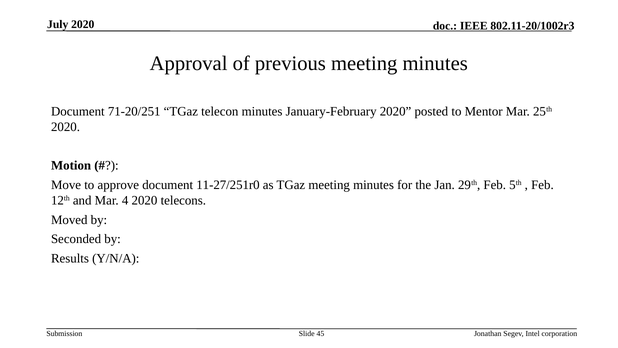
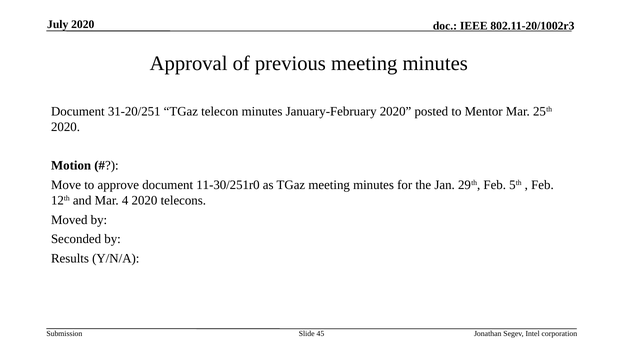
71-20/251: 71-20/251 -> 31-20/251 (134, 111)
11-27/251r0: 11-27/251r0 -> 11-30/251r0 (228, 185)
